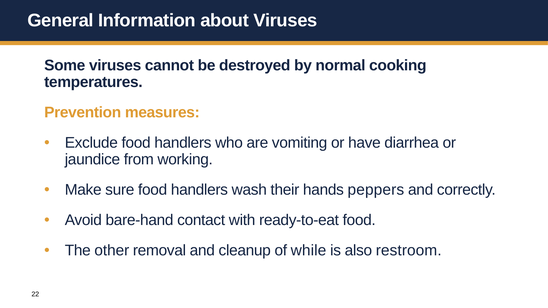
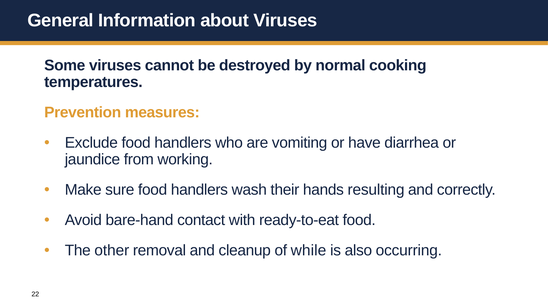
peppers: peppers -> resulting (376, 190)
restroom: restroom -> occurring (409, 251)
